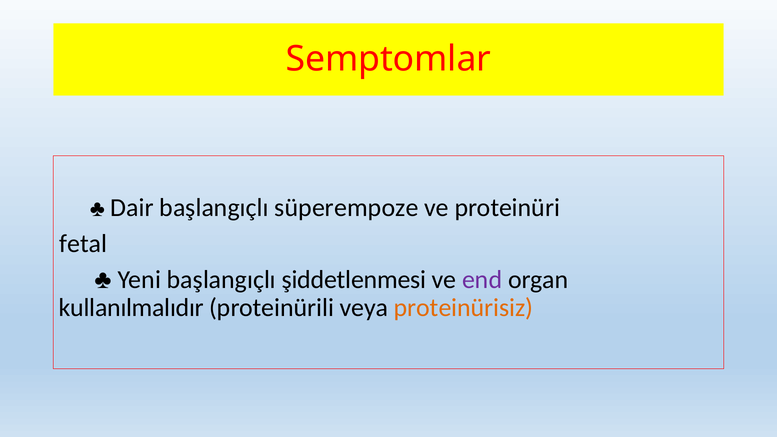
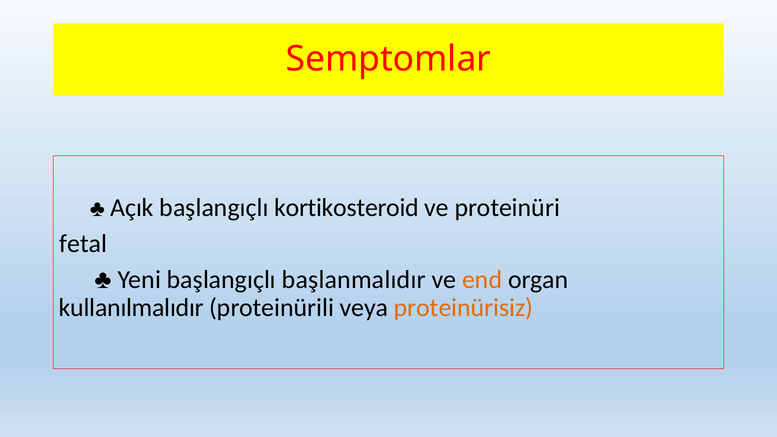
Dair: Dair -> Açık (132, 208)
süperempoze: süperempoze -> kortikosteroid (347, 208)
şiddetlenmesi: şiddetlenmesi -> başlanmalıdır (354, 280)
end colour: purple -> orange (482, 280)
